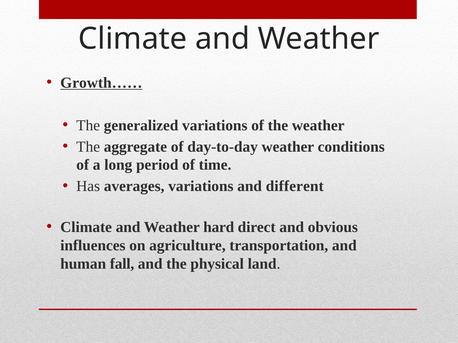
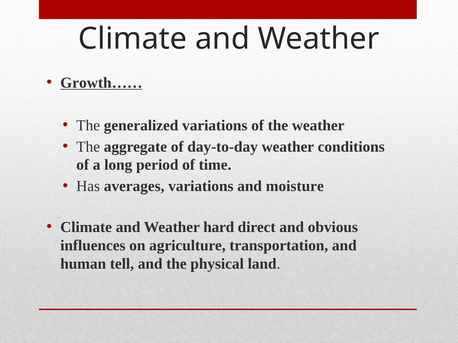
different: different -> moisture (295, 187)
fall: fall -> tell (122, 264)
